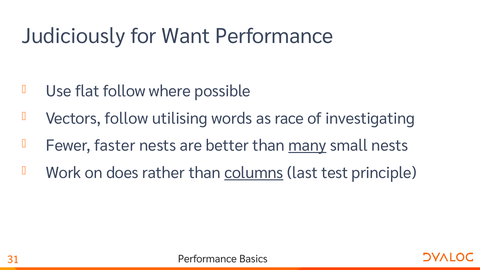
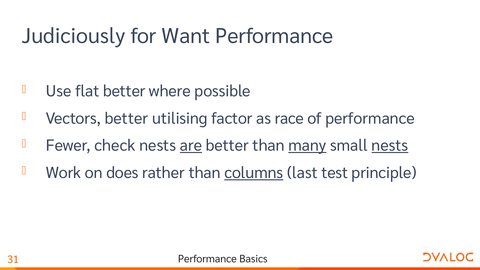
flat follow: follow -> better (124, 91)
Vectors follow: follow -> better (126, 118)
words: words -> factor (232, 118)
of investigating: investigating -> performance (370, 118)
faster: faster -> check (115, 146)
are underline: none -> present (191, 146)
nests underline: none -> present (390, 146)
